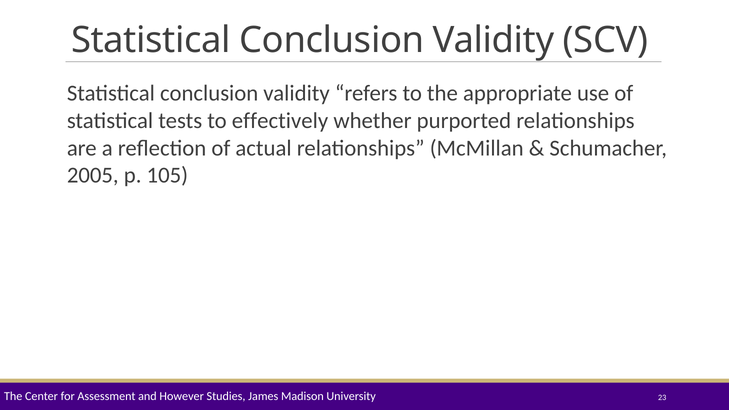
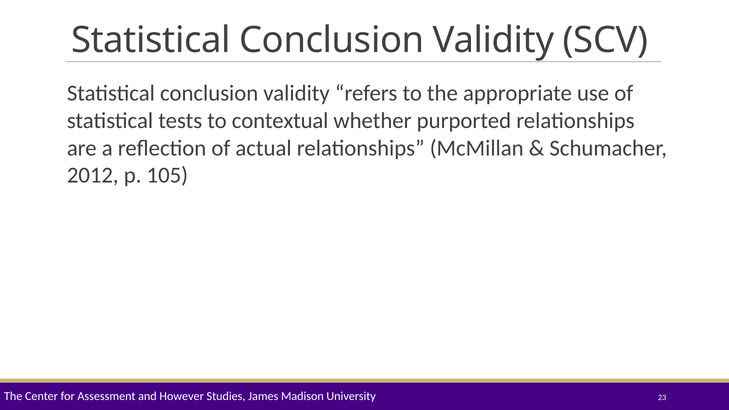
effectively: effectively -> contextual (280, 121)
2005: 2005 -> 2012 (93, 175)
